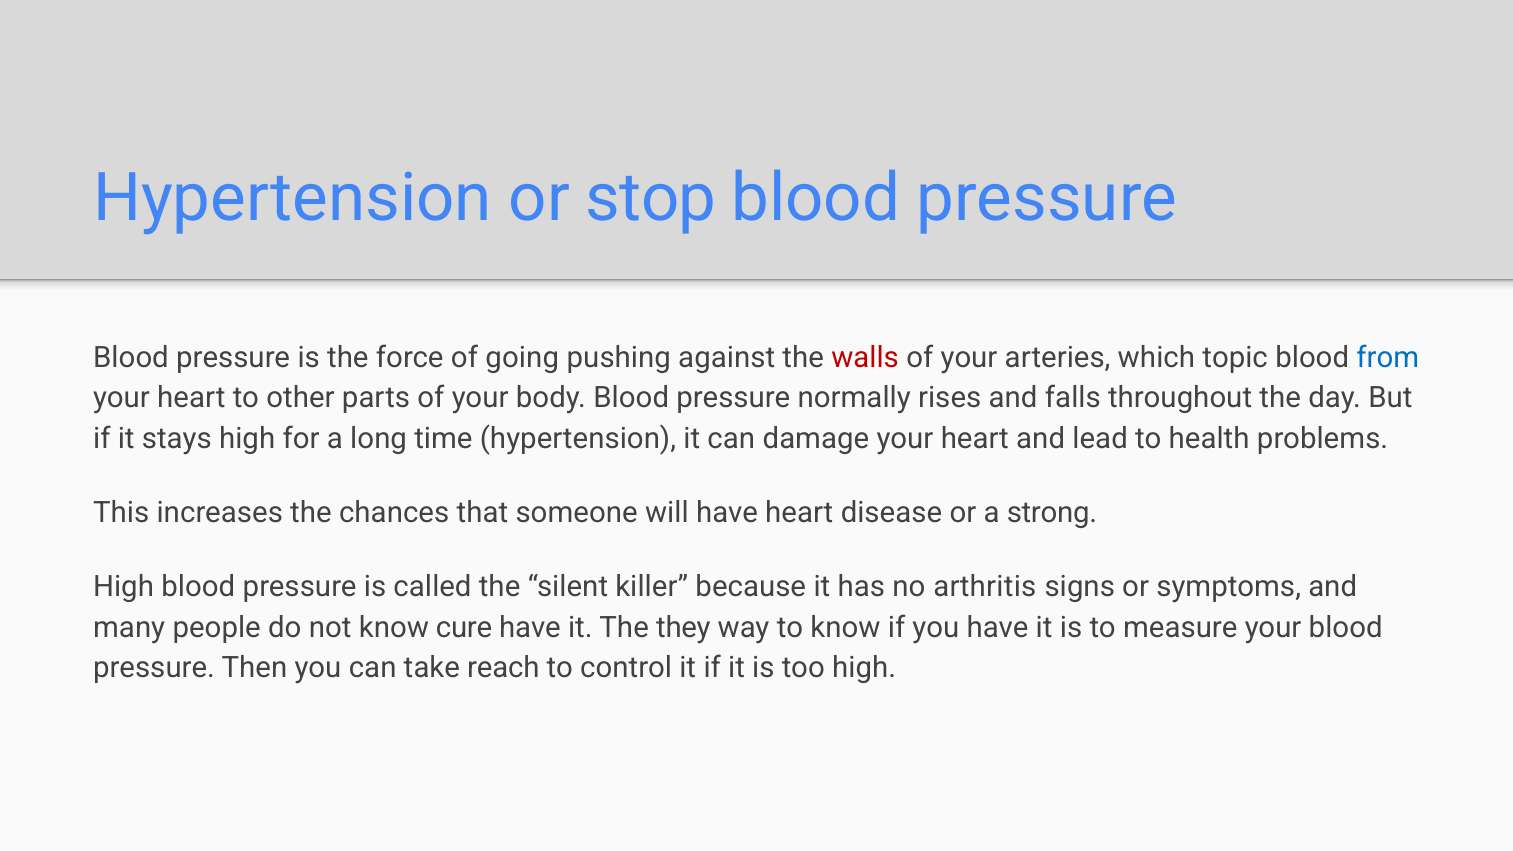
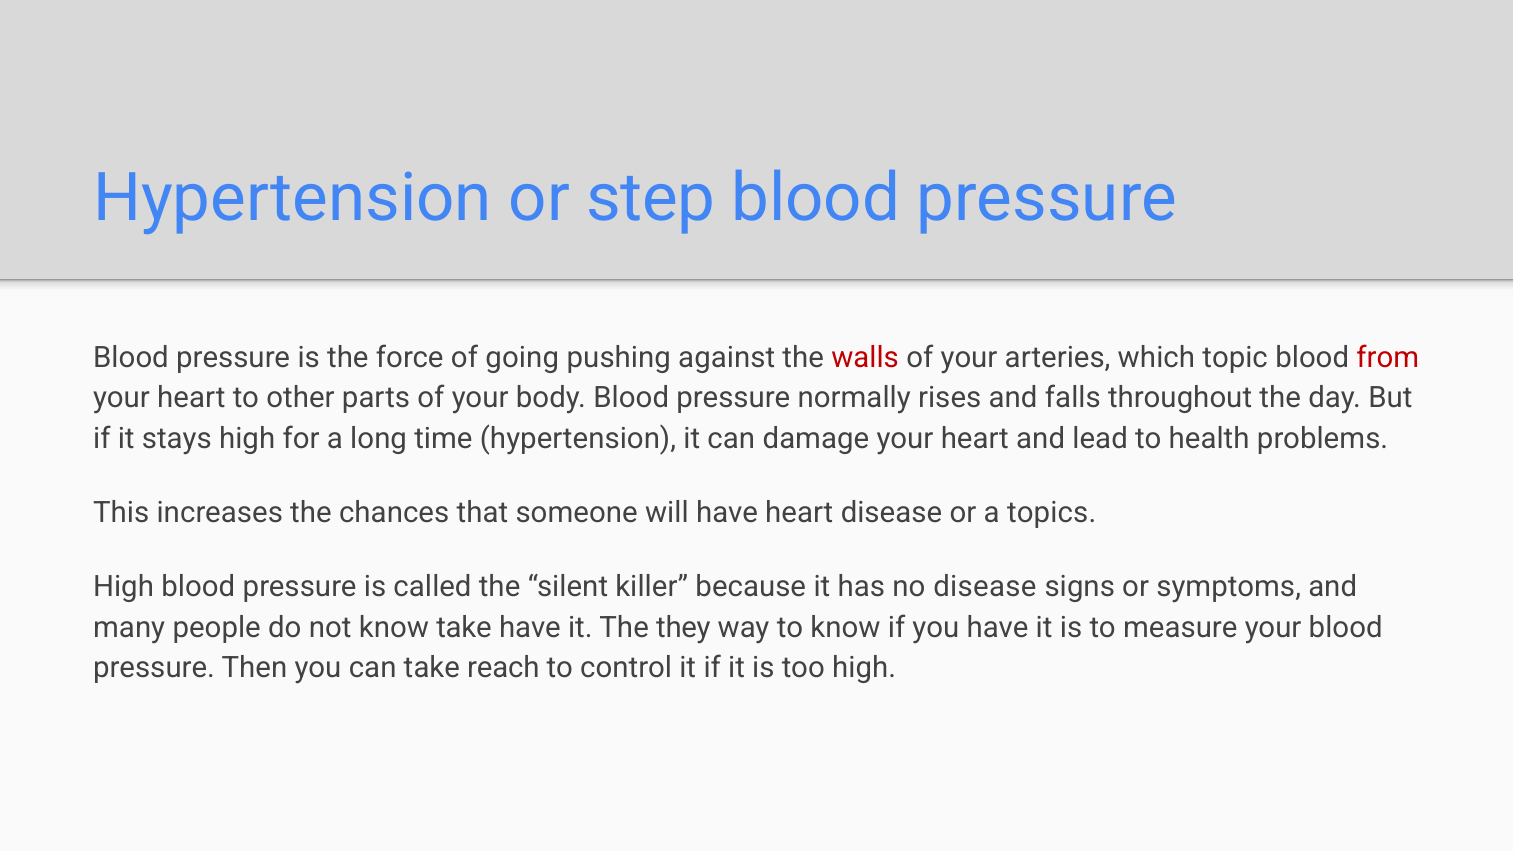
stop: stop -> step (651, 198)
from colour: blue -> red (1388, 358)
strong: strong -> topics (1052, 513)
no arthritis: arthritis -> disease (985, 587)
know cure: cure -> take (464, 628)
